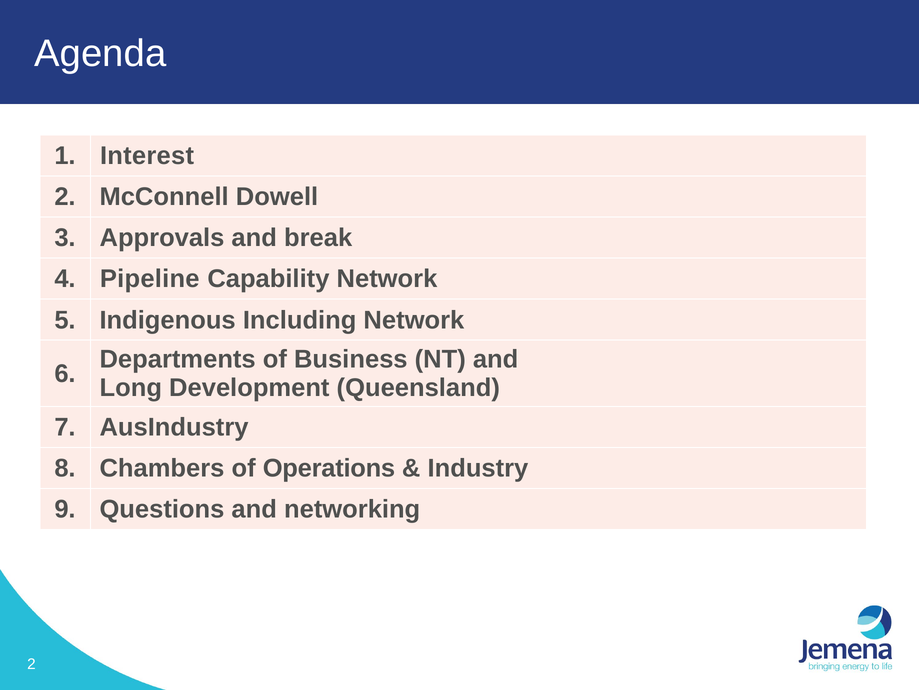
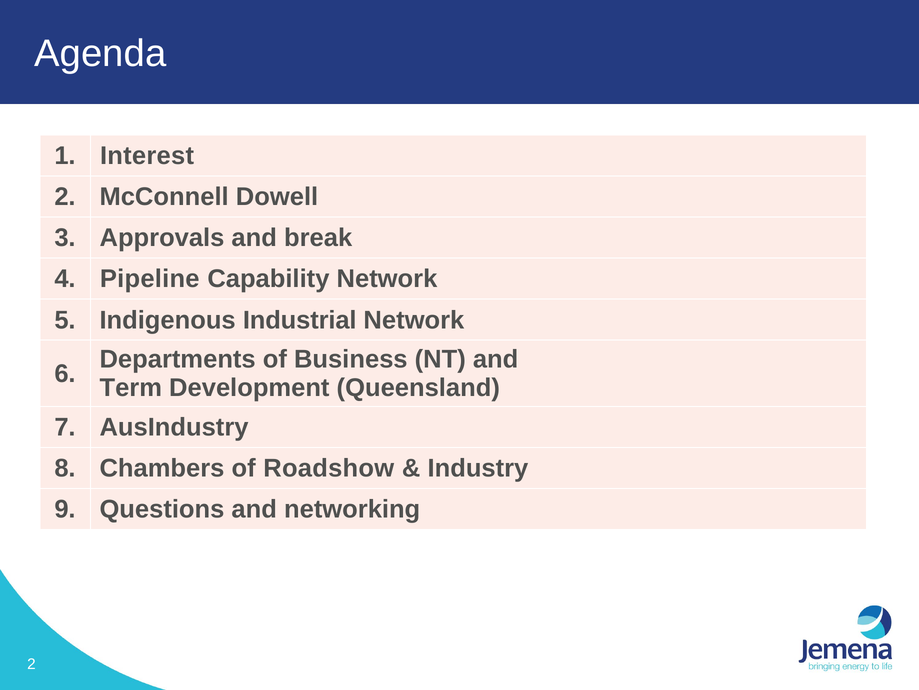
Including: Including -> Industrial (300, 320)
Long: Long -> Term (131, 388)
Operations: Operations -> Roadshow (329, 468)
